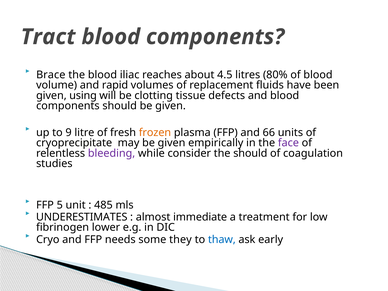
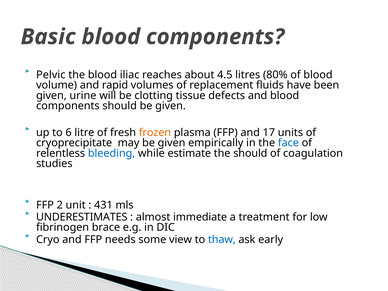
Tract: Tract -> Basic (48, 37)
Brace: Brace -> Pelvic (51, 75)
using: using -> urine (83, 95)
9: 9 -> 6 (69, 133)
66: 66 -> 17 (269, 133)
face colour: purple -> blue (288, 143)
bleeding colour: purple -> blue (112, 153)
consider: consider -> estimate (189, 153)
5: 5 -> 2 (60, 205)
485: 485 -> 431 (103, 205)
lower: lower -> brace (106, 227)
they: they -> view (181, 239)
